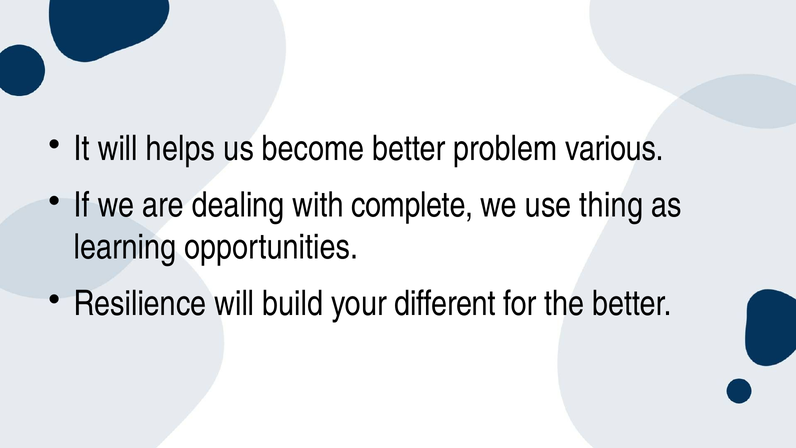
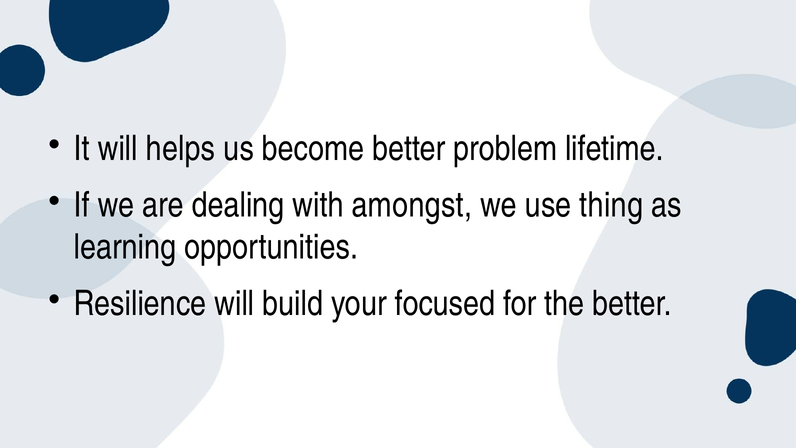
various: various -> lifetime (614, 149)
complete: complete -> amongst (412, 205)
different: different -> focused (445, 303)
